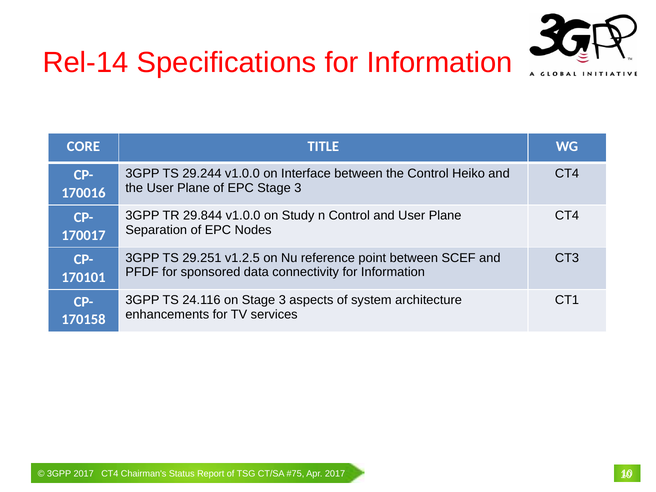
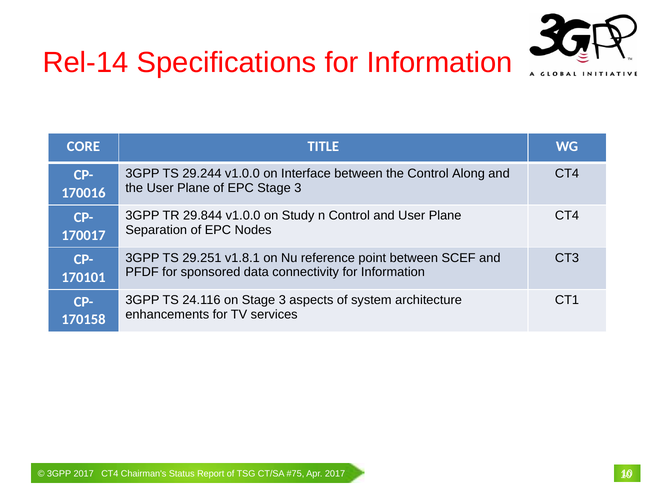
Heiko: Heiko -> Along (469, 173)
v1.2.5: v1.2.5 -> v1.8.1 (242, 258)
